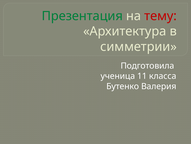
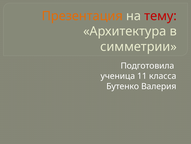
Презентация colour: green -> orange (82, 16)
